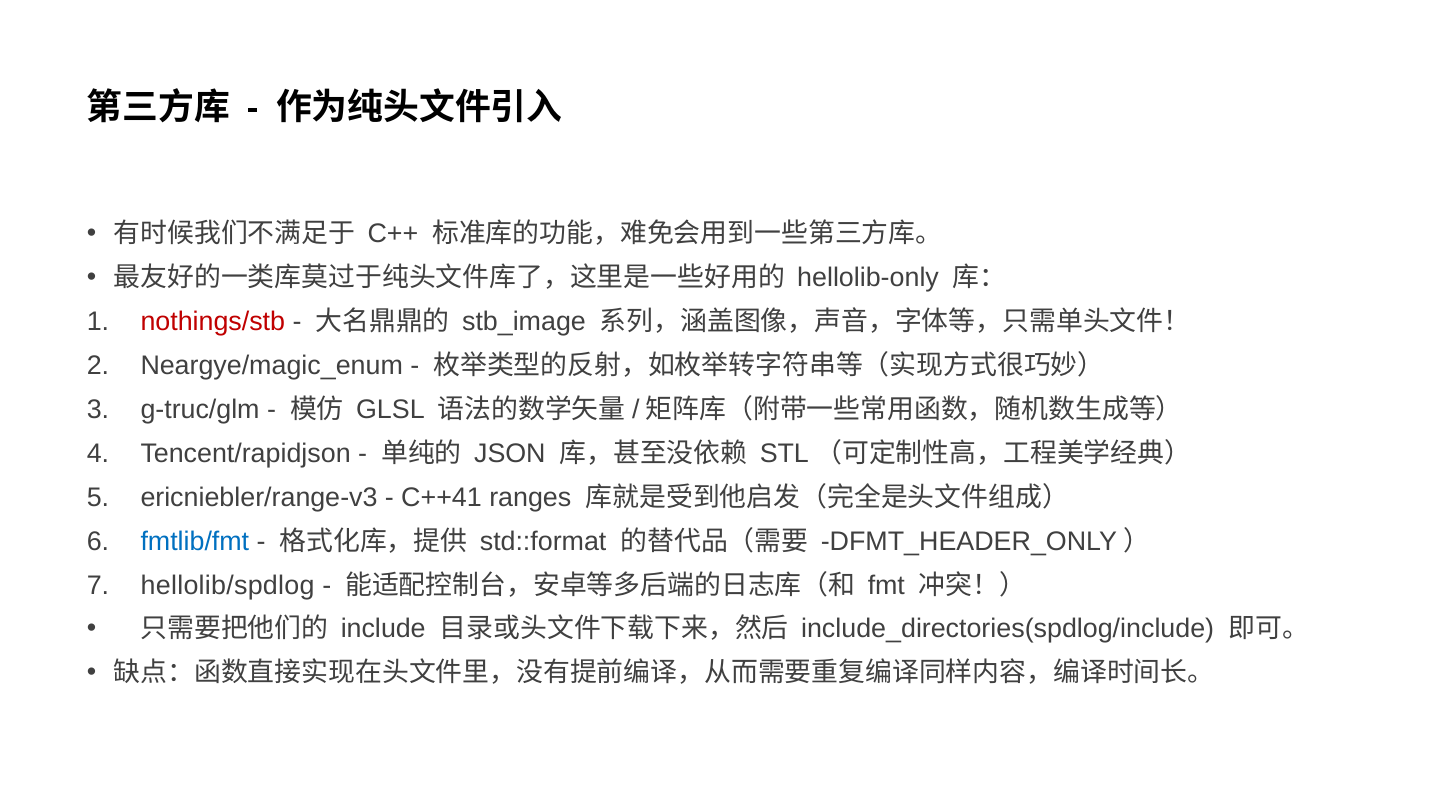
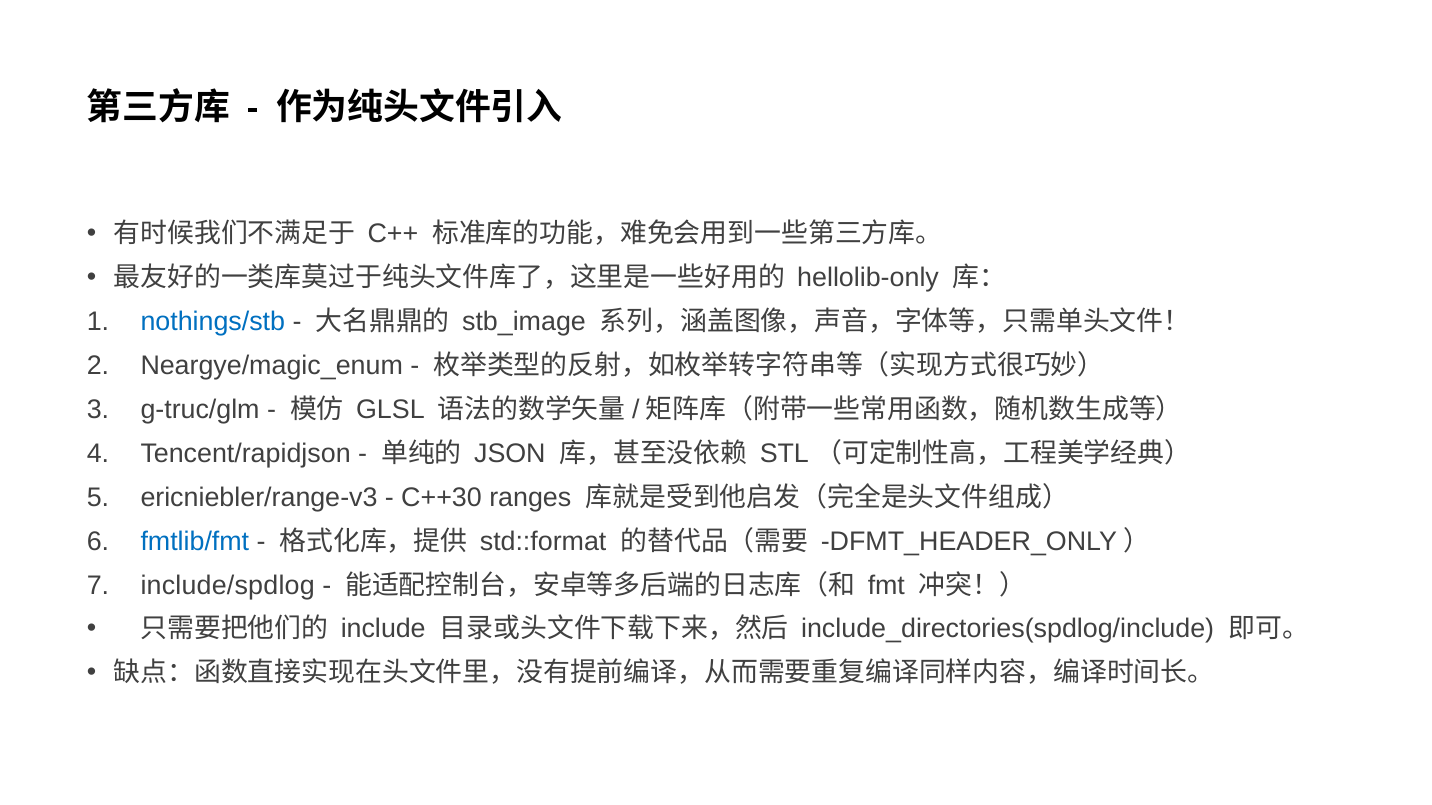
nothings/stb colour: red -> blue (213, 322)
C++41: C++41 -> C++30 (441, 498)
hellolib/spdlog: hellolib/spdlog -> include/spdlog (228, 586)
